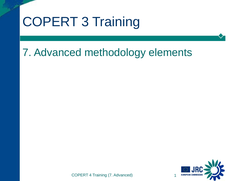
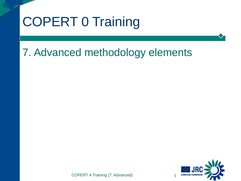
3: 3 -> 0 (85, 22)
